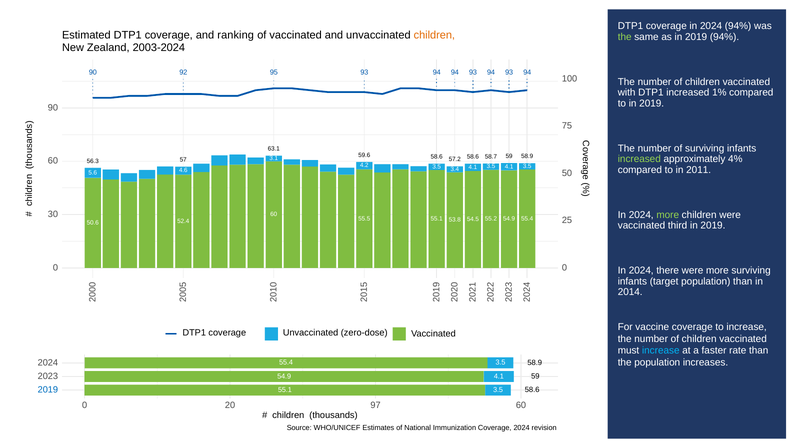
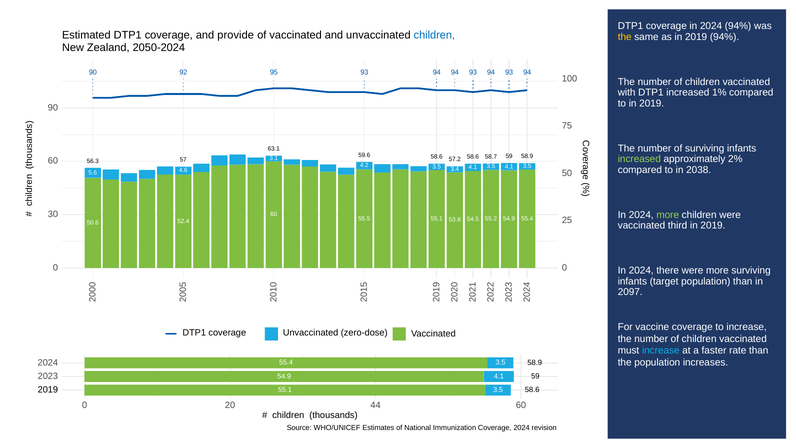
ranking: ranking -> provide (236, 35)
children colour: orange -> blue (434, 35)
the colour: light green -> yellow (625, 37)
2003-2024: 2003-2024 -> 2050-2024 (159, 48)
4%: 4% -> 2% (735, 159)
2011: 2011 -> 2038 (699, 170)
2014: 2014 -> 2097 (630, 292)
2019 colour: blue -> black (48, 390)
97: 97 -> 44 (376, 405)
